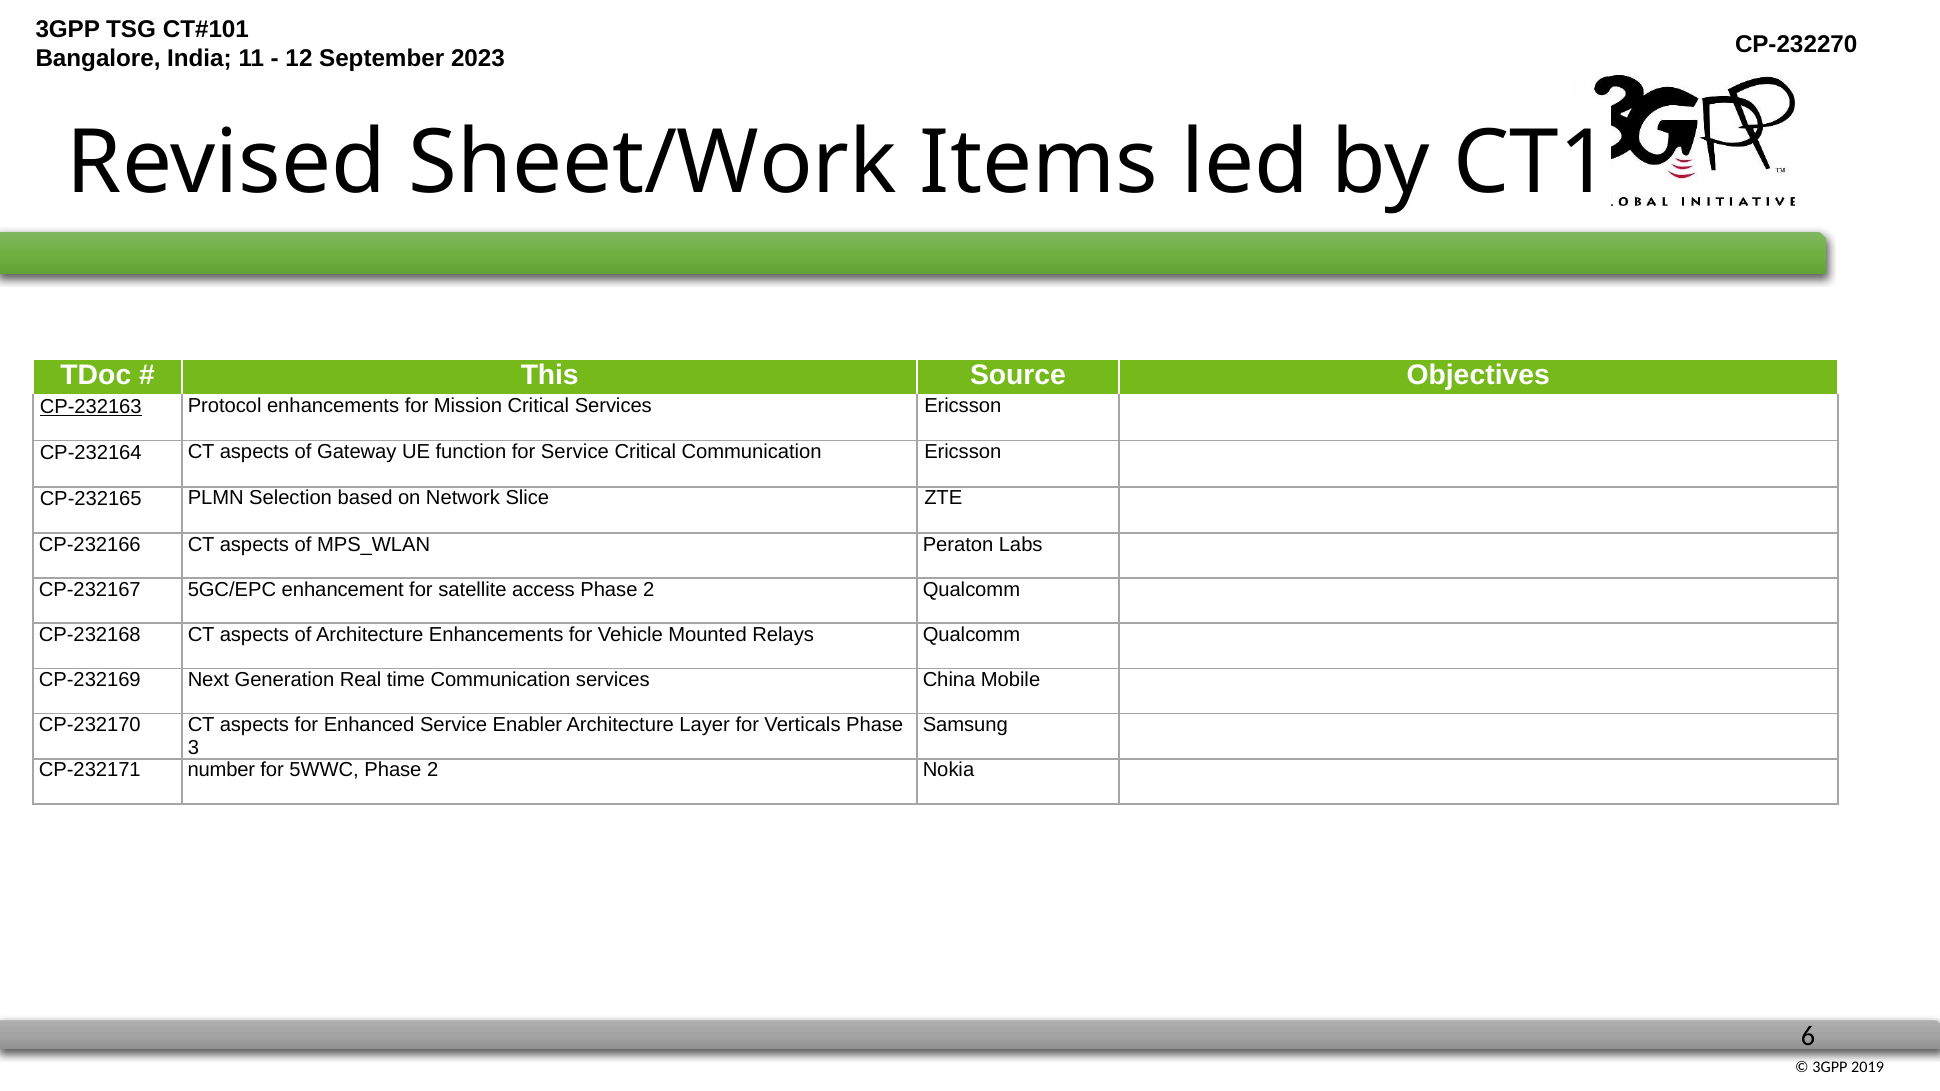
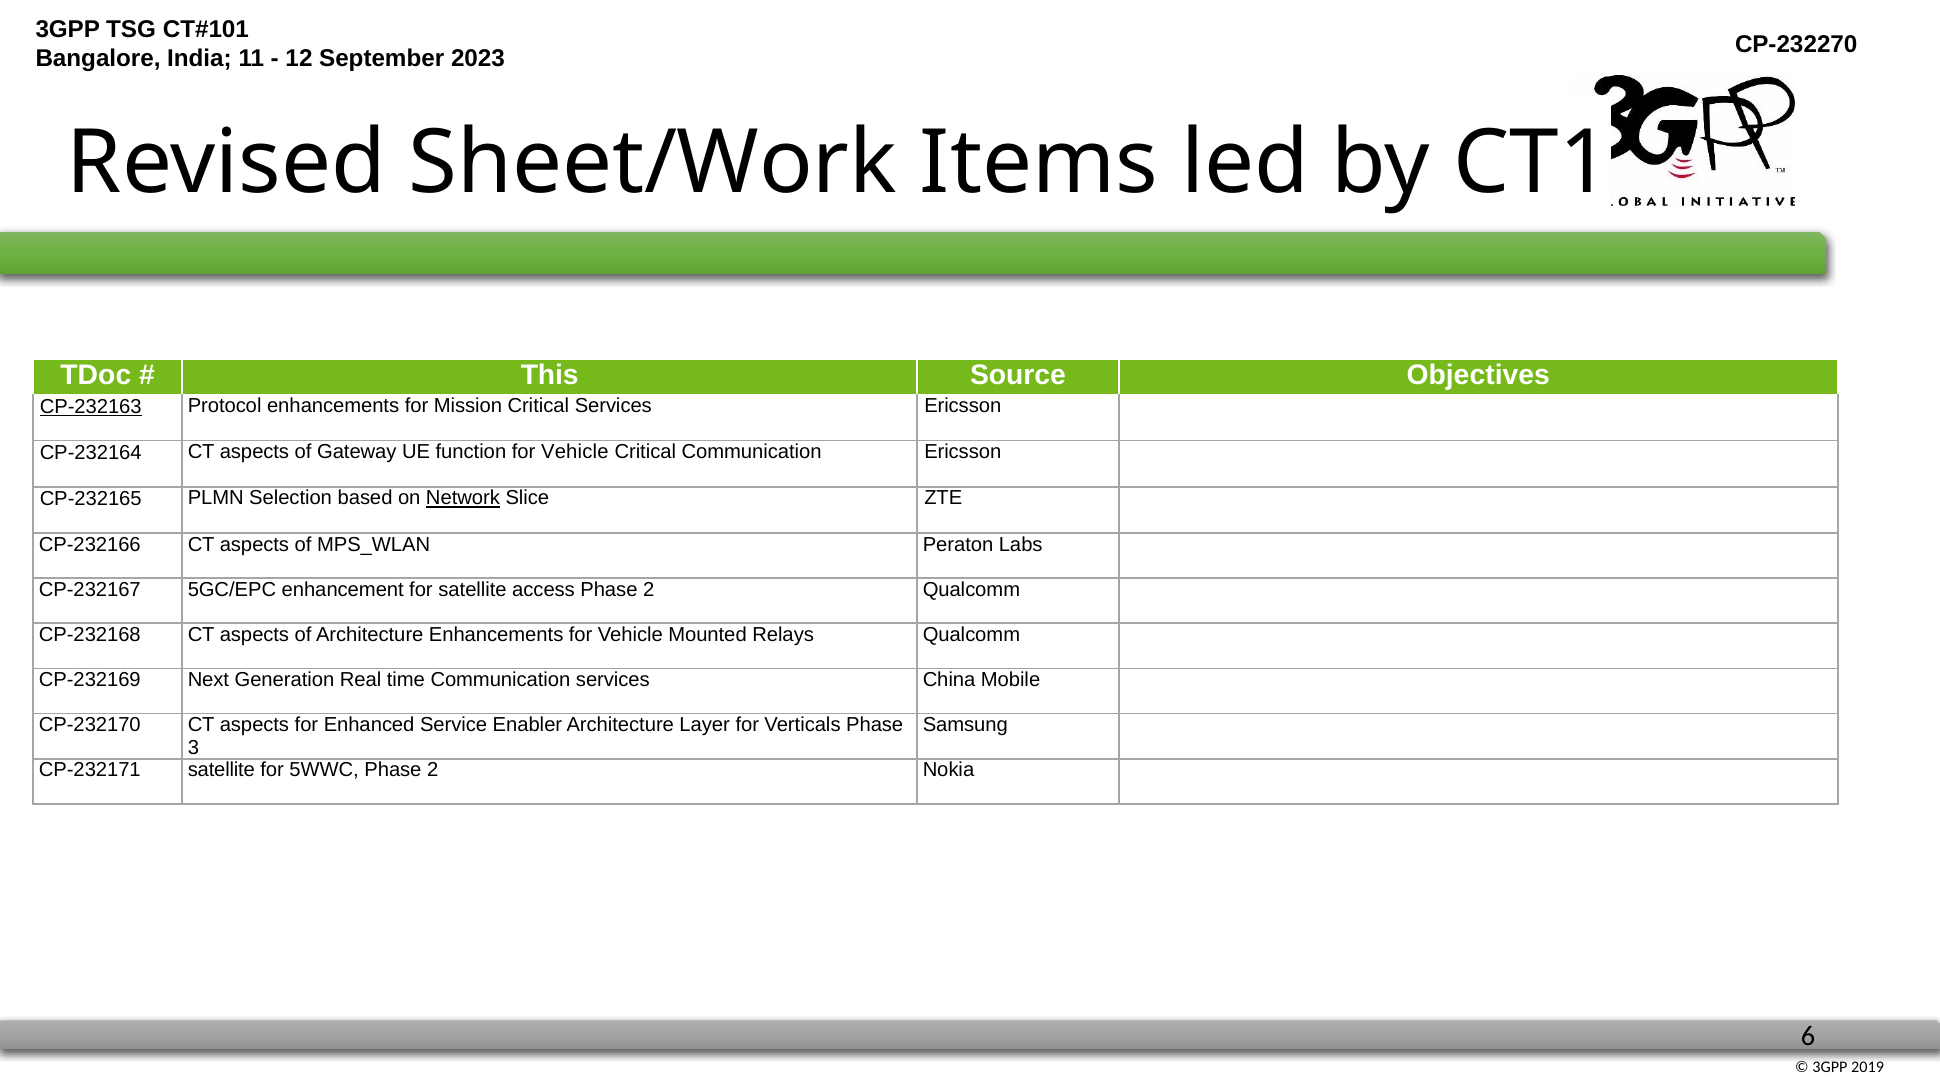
function for Service: Service -> Vehicle (575, 452)
Network underline: none -> present (463, 498)
CP-232171 number: number -> satellite (221, 770)
